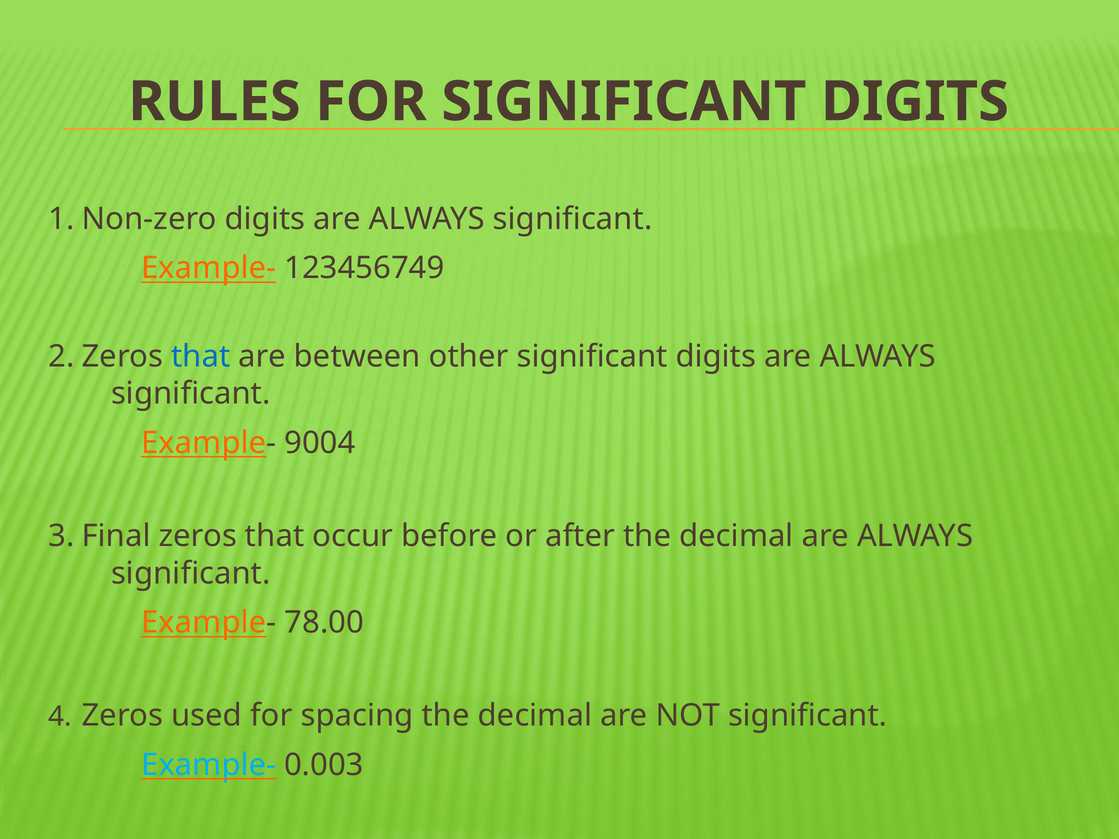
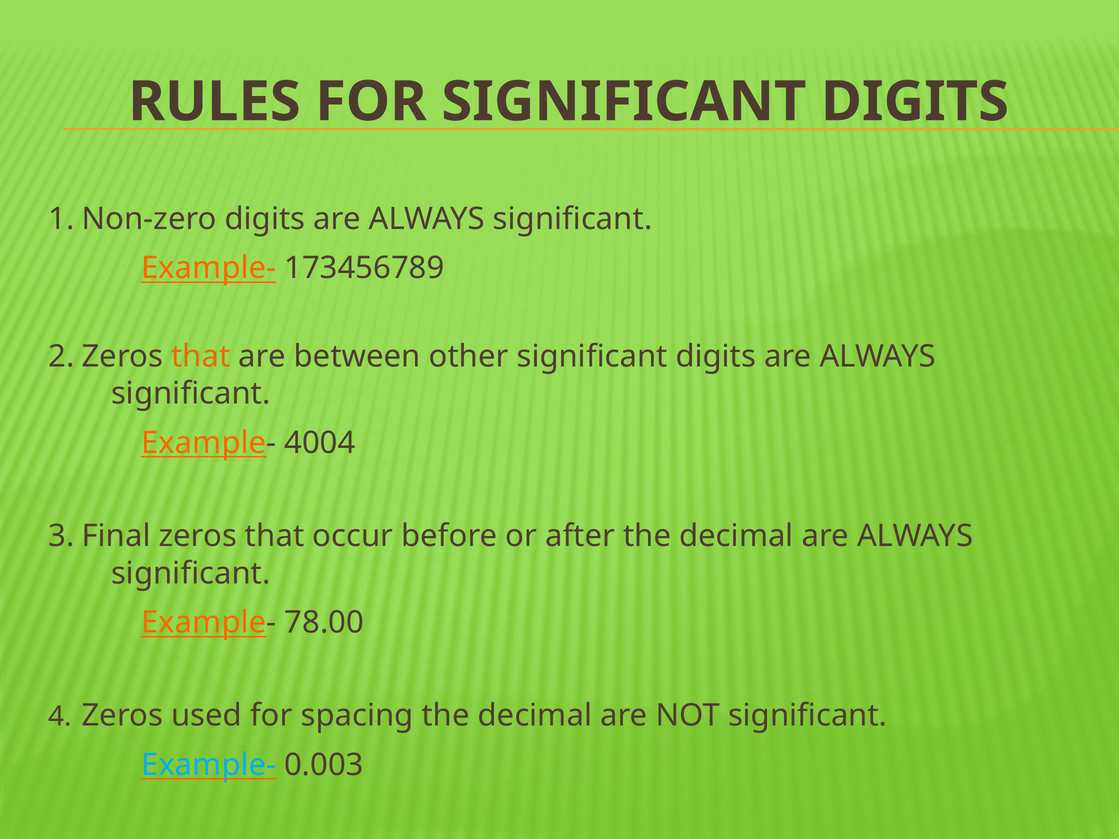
123456749: 123456749 -> 173456789 (364, 268)
that colour: blue -> orange (201, 356)
9004: 9004 -> 4004 (320, 443)
